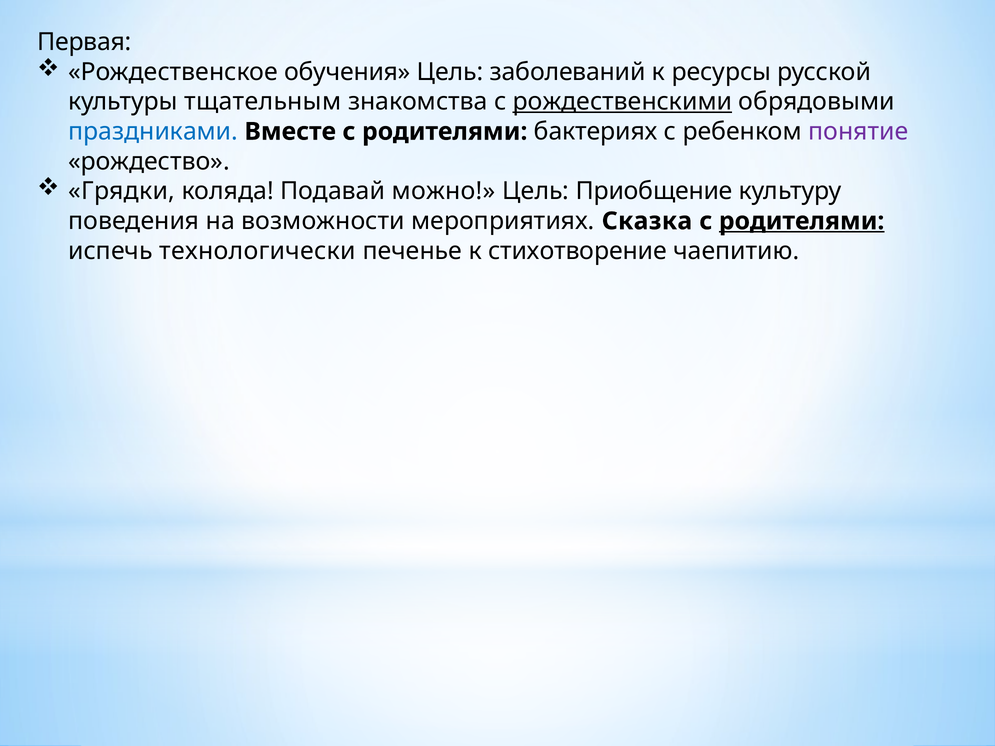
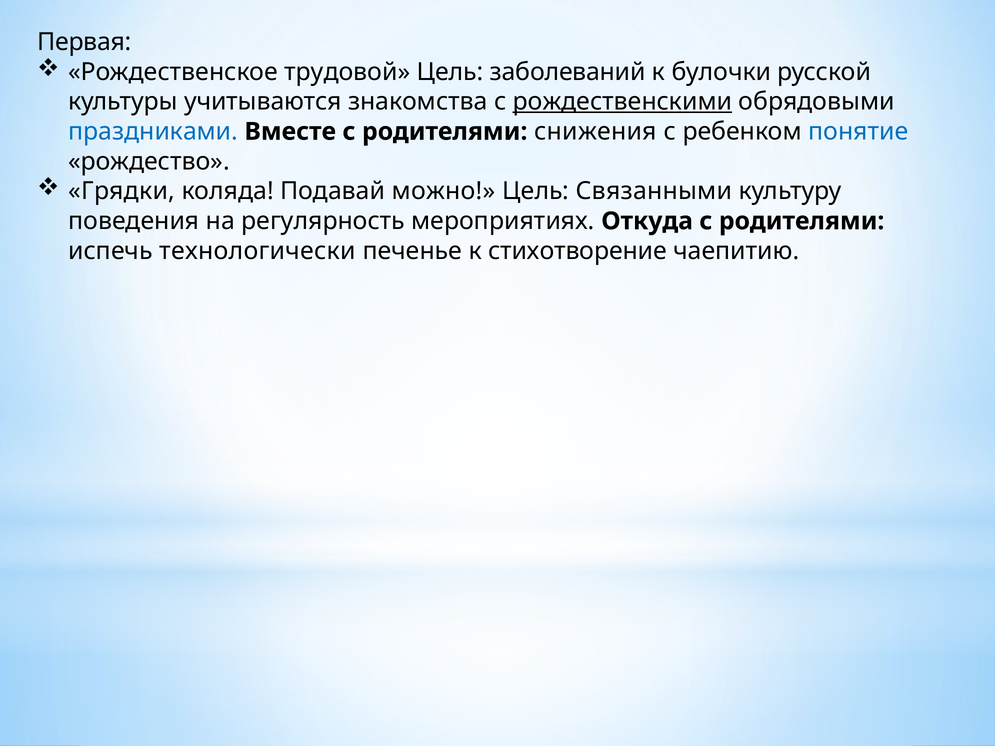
обучения: обучения -> трудовой (347, 72)
ресурсы: ресурсы -> булочки (721, 72)
тщательным: тщательным -> учитываются (263, 102)
бактериях: бактериях -> снижения (596, 132)
понятие colour: purple -> blue (858, 132)
Приобщение: Приобщение -> Связанными (654, 191)
возможности: возможности -> регулярность (323, 221)
Сказка: Сказка -> Откуда (647, 221)
родителями underline: present -> none (802, 221)
